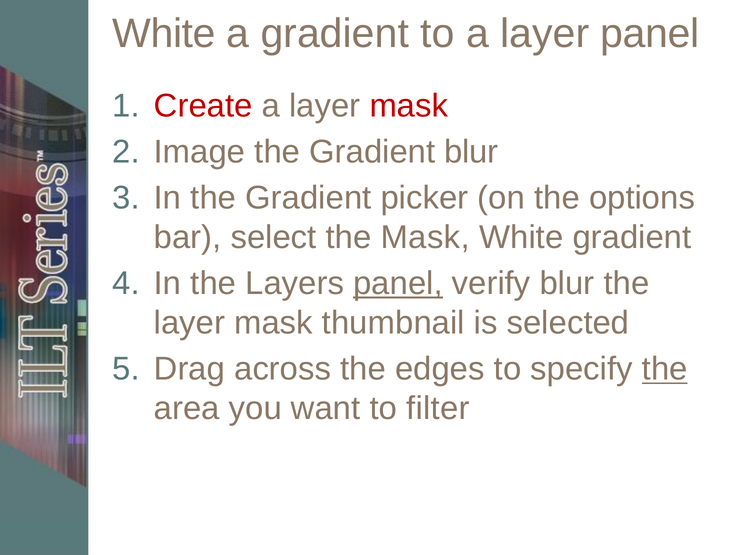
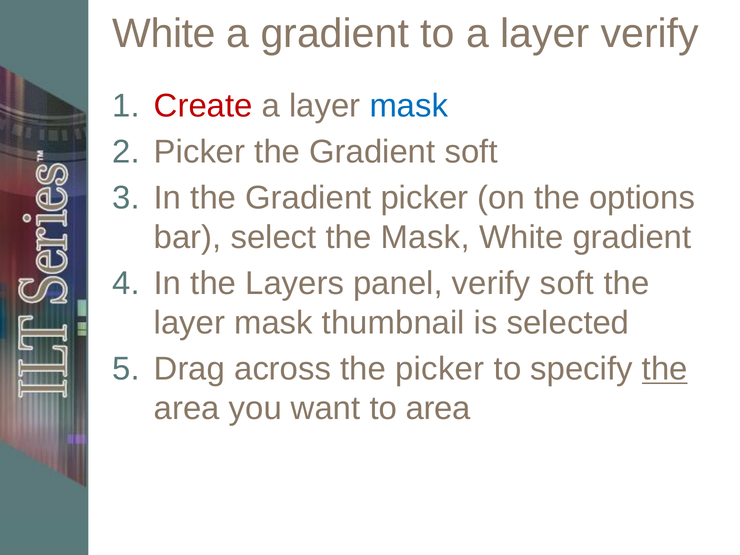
layer panel: panel -> verify (650, 34)
mask colour: red -> blue (409, 106)
Image: Image -> Picker (200, 152)
Gradient blur: blur -> soft (471, 152)
panel underline: present -> none (398, 284)
verify blur: blur -> soft (567, 284)
the edges: edges -> picker (440, 369)
to filter: filter -> area (438, 409)
